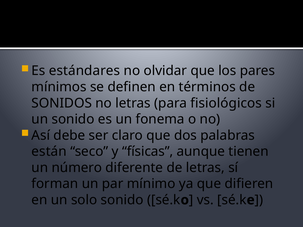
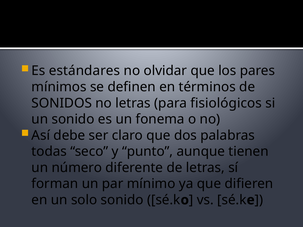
están: están -> todas (49, 152)
físicas: físicas -> punto (148, 152)
